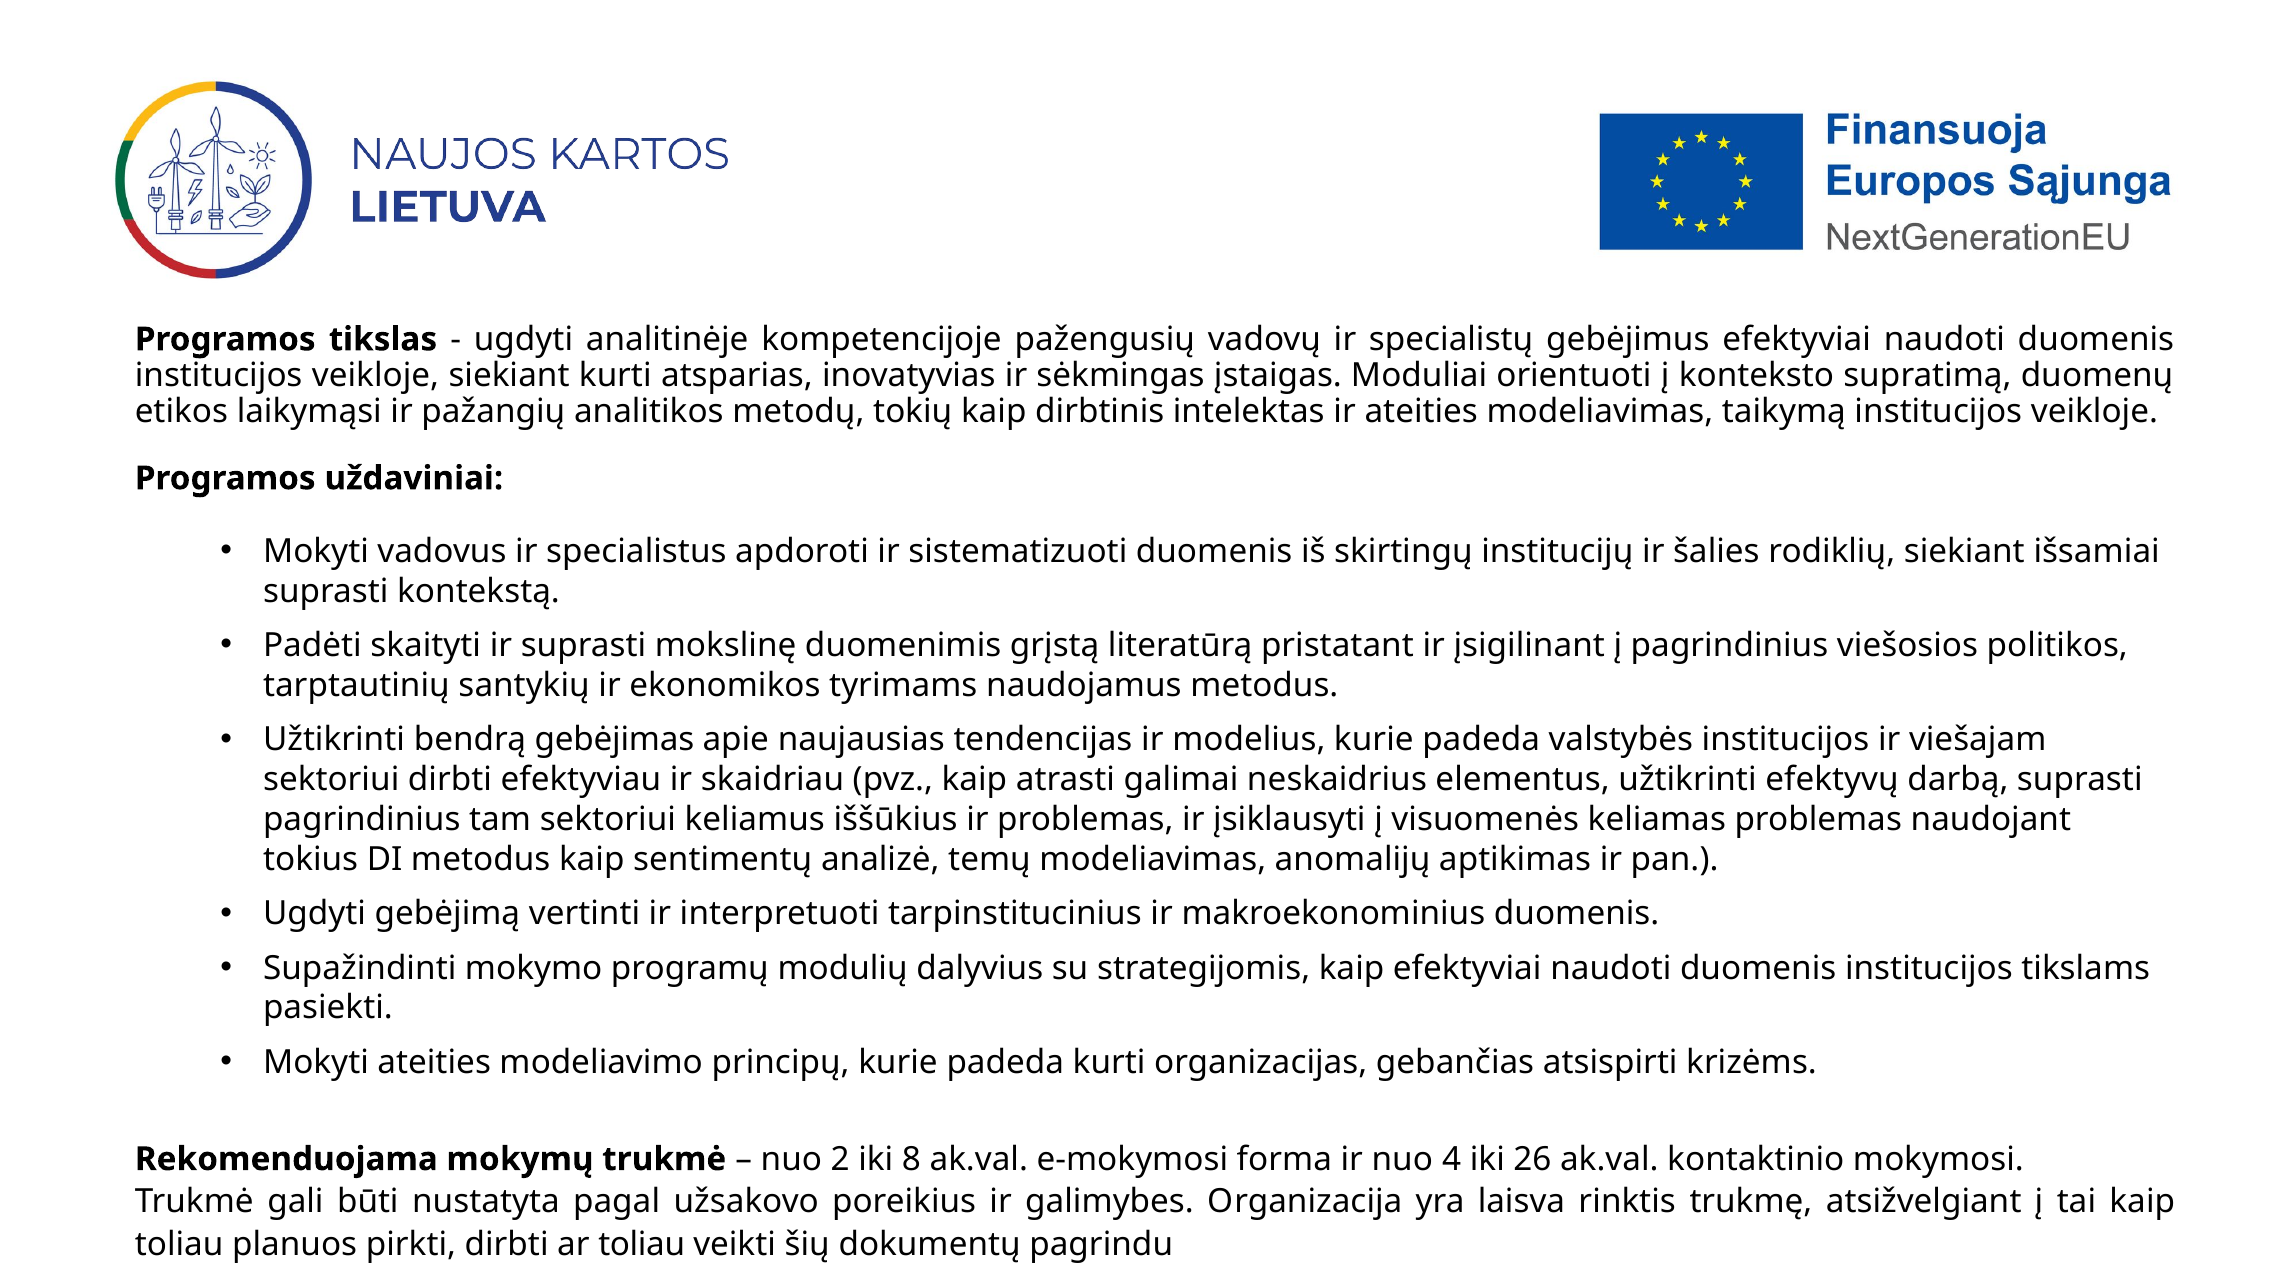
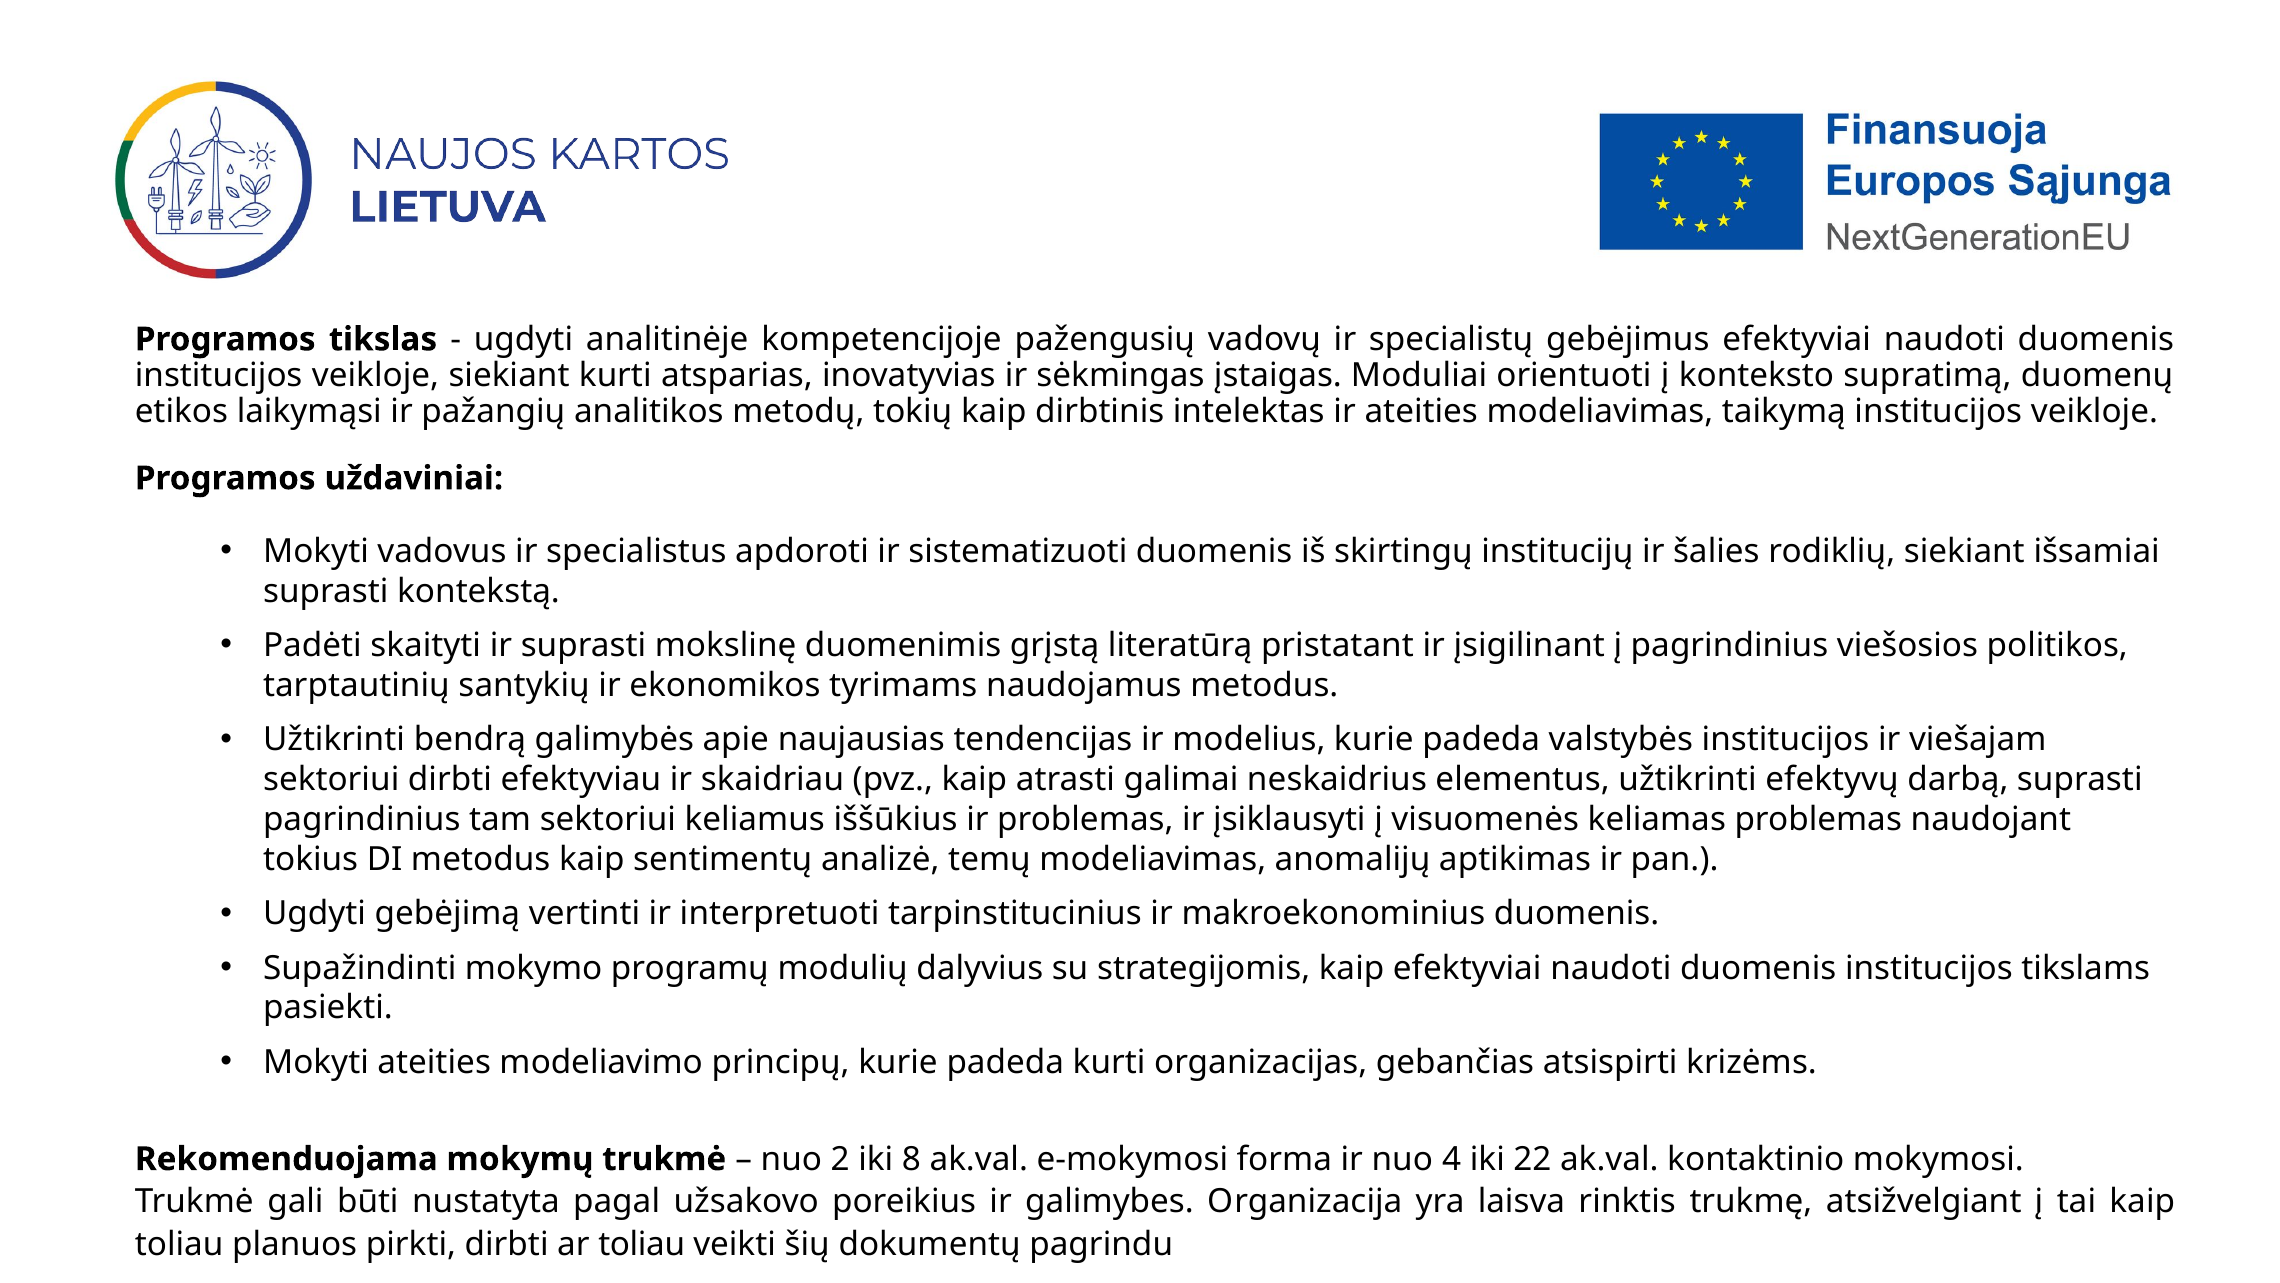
gebėjimas: gebėjimas -> galimybės (614, 740)
26: 26 -> 22 (1532, 1159)
